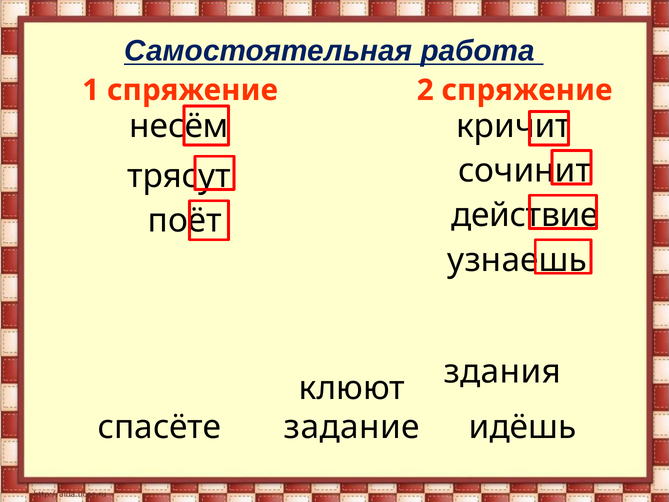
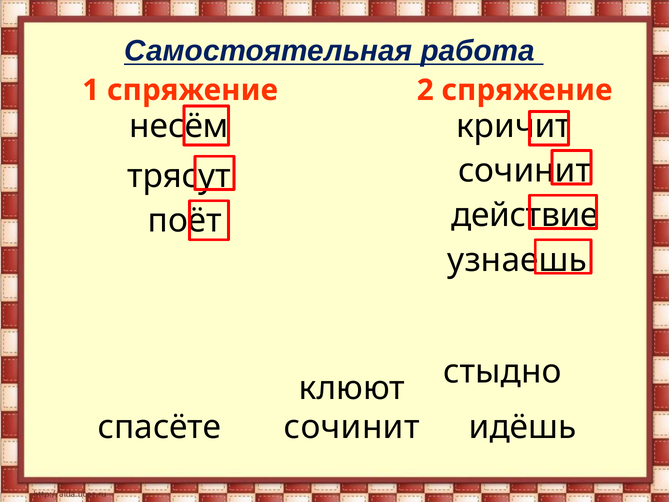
здания: здания -> стыдно (502, 371)
задание: задание -> сочинит (352, 427)
